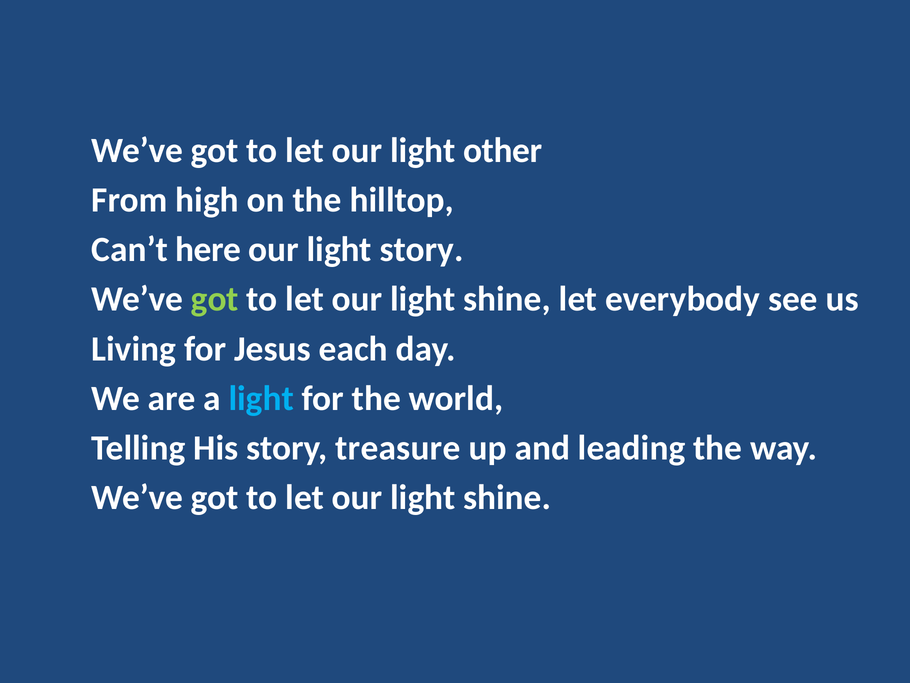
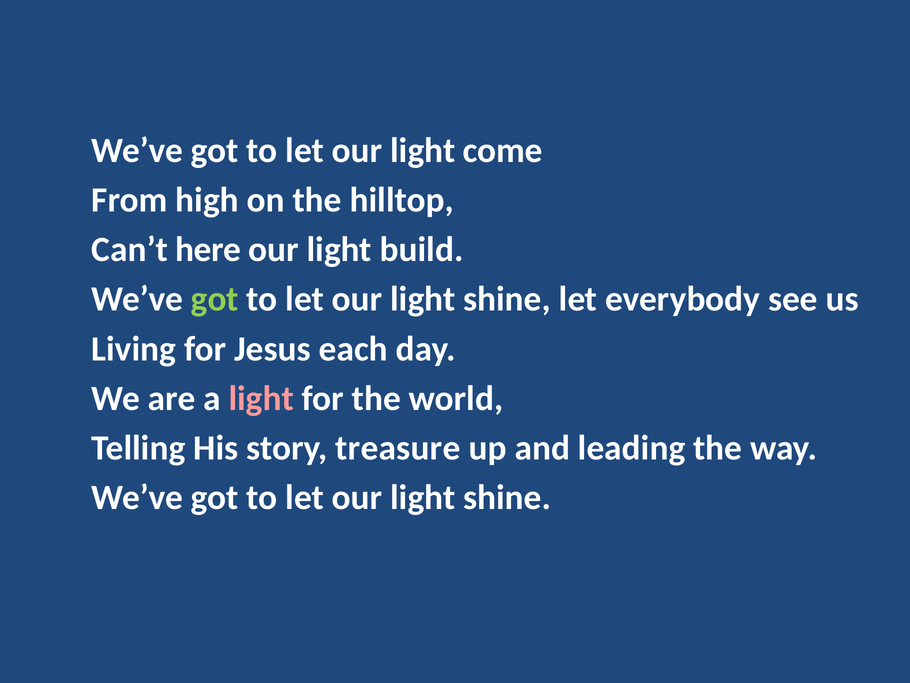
other: other -> come (503, 150)
light story: story -> build (422, 249)
light colour: light blue -> pink (261, 398)
